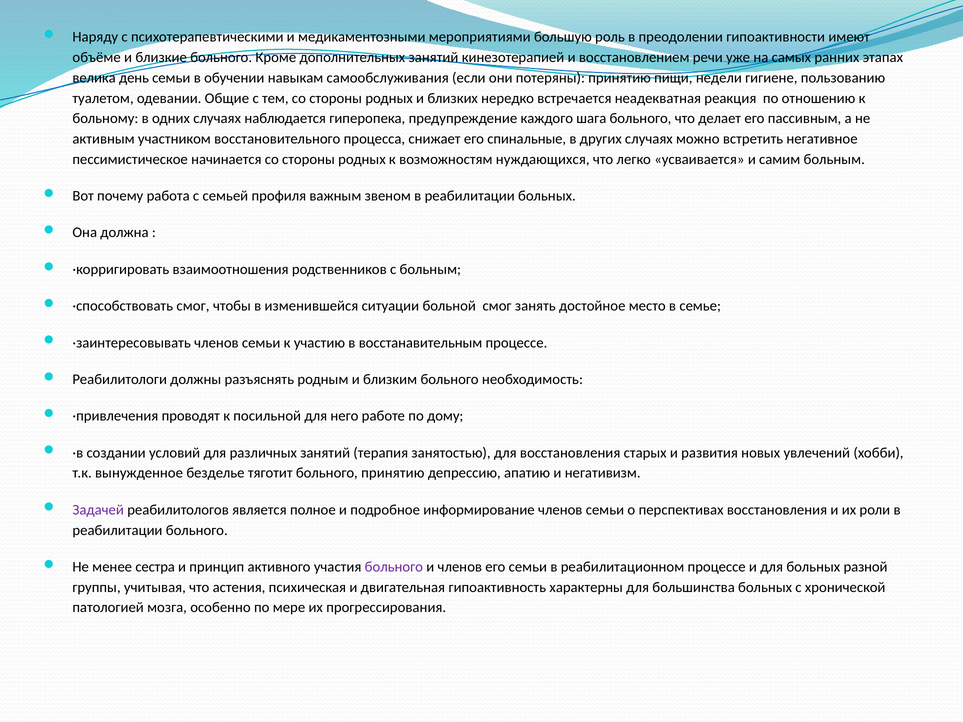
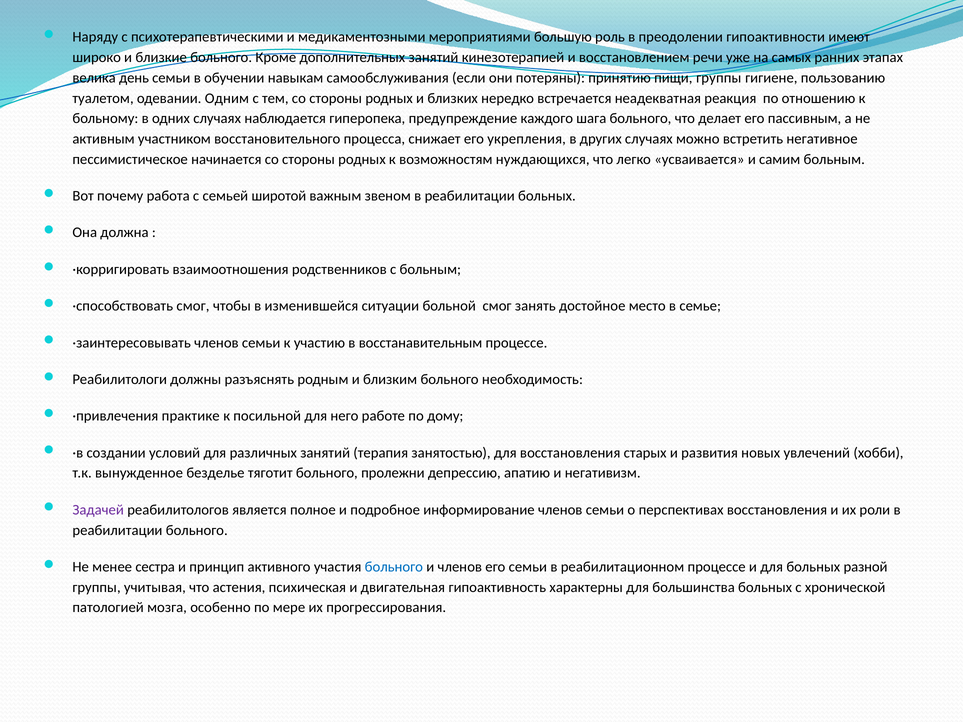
объёме: объёме -> широко (97, 58)
пищи недели: недели -> группы (719, 78)
Общие: Общие -> Одним (227, 98)
спинальные: спинальные -> укрепления (527, 139)
профиля: профиля -> широтой (279, 196)
проводят: проводят -> практике (191, 416)
больного принятию: принятию -> пролежни (393, 473)
больного colour: purple -> blue (394, 567)
